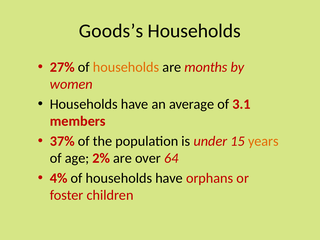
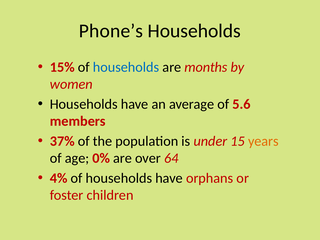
Goods’s: Goods’s -> Phone’s (111, 31)
27%: 27% -> 15% (62, 67)
households colour: orange -> blue (126, 67)
3.1: 3.1 -> 5.6 (242, 104)
2%: 2% -> 0% (101, 158)
